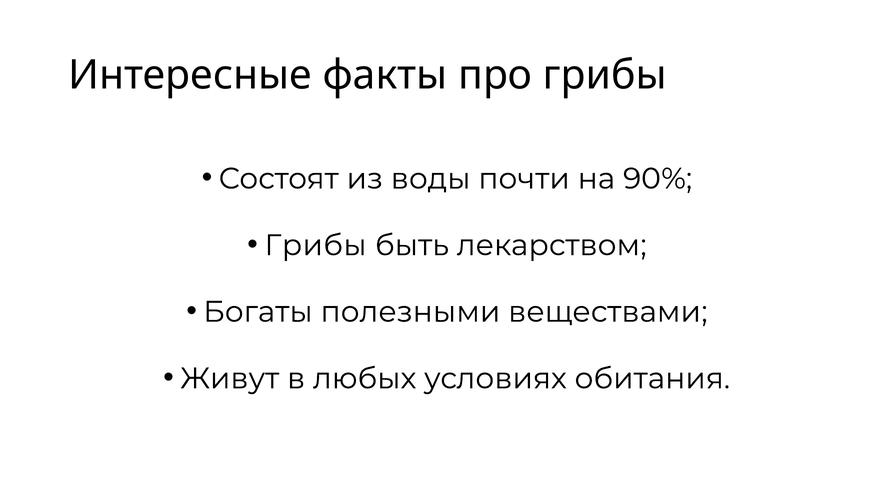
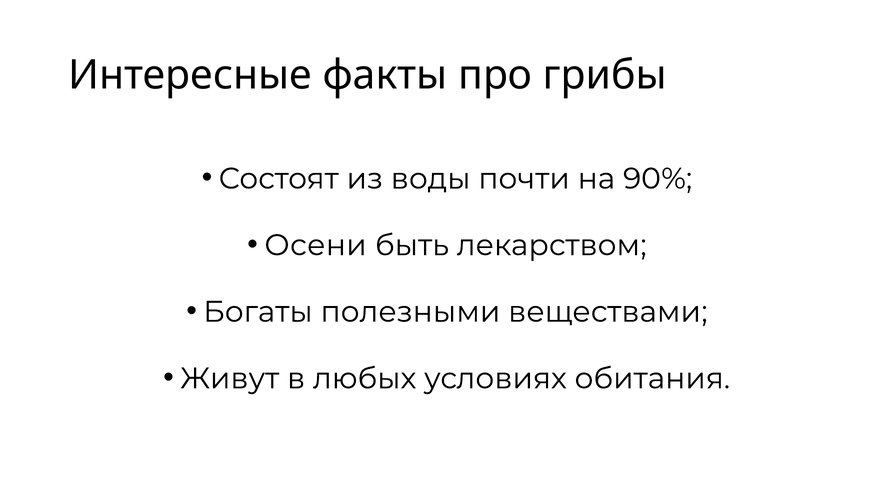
Грибы: Грибы -> Осени (316, 245)
